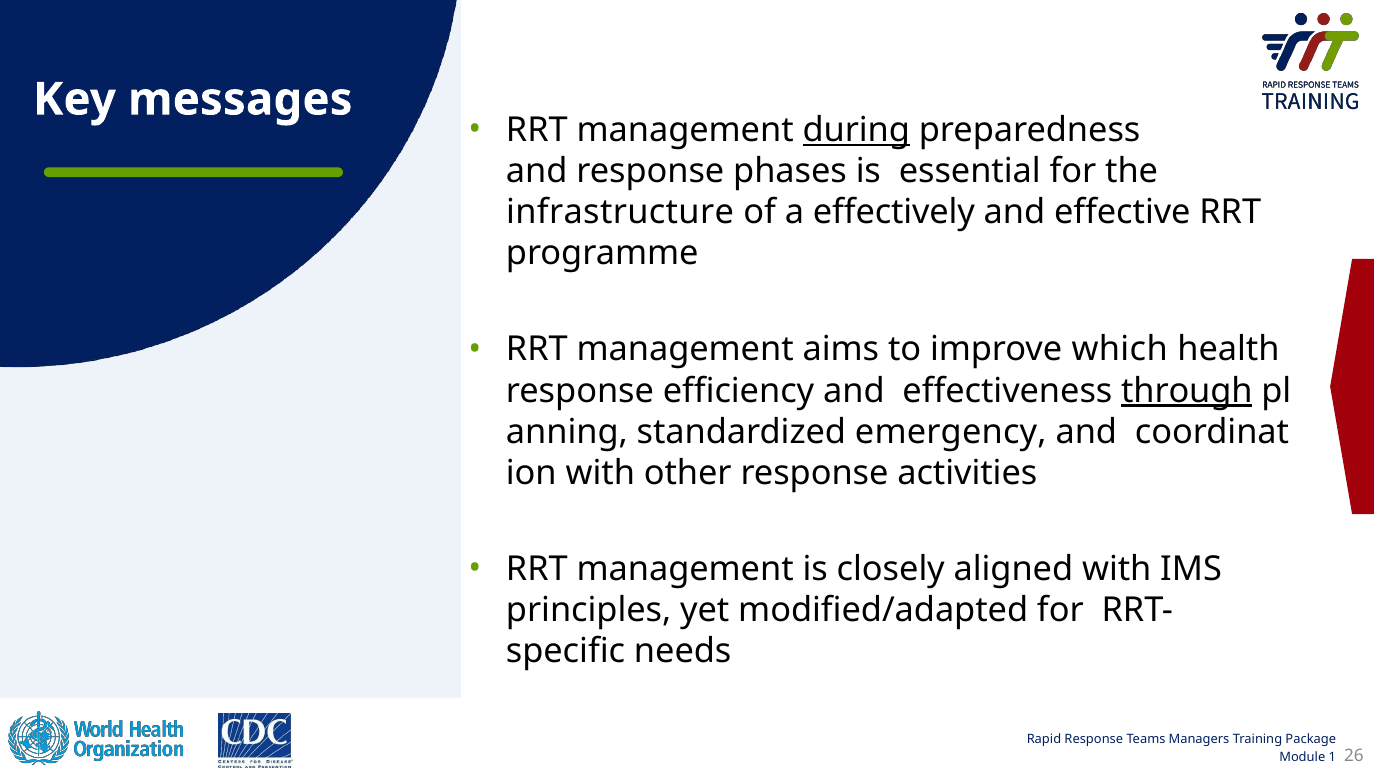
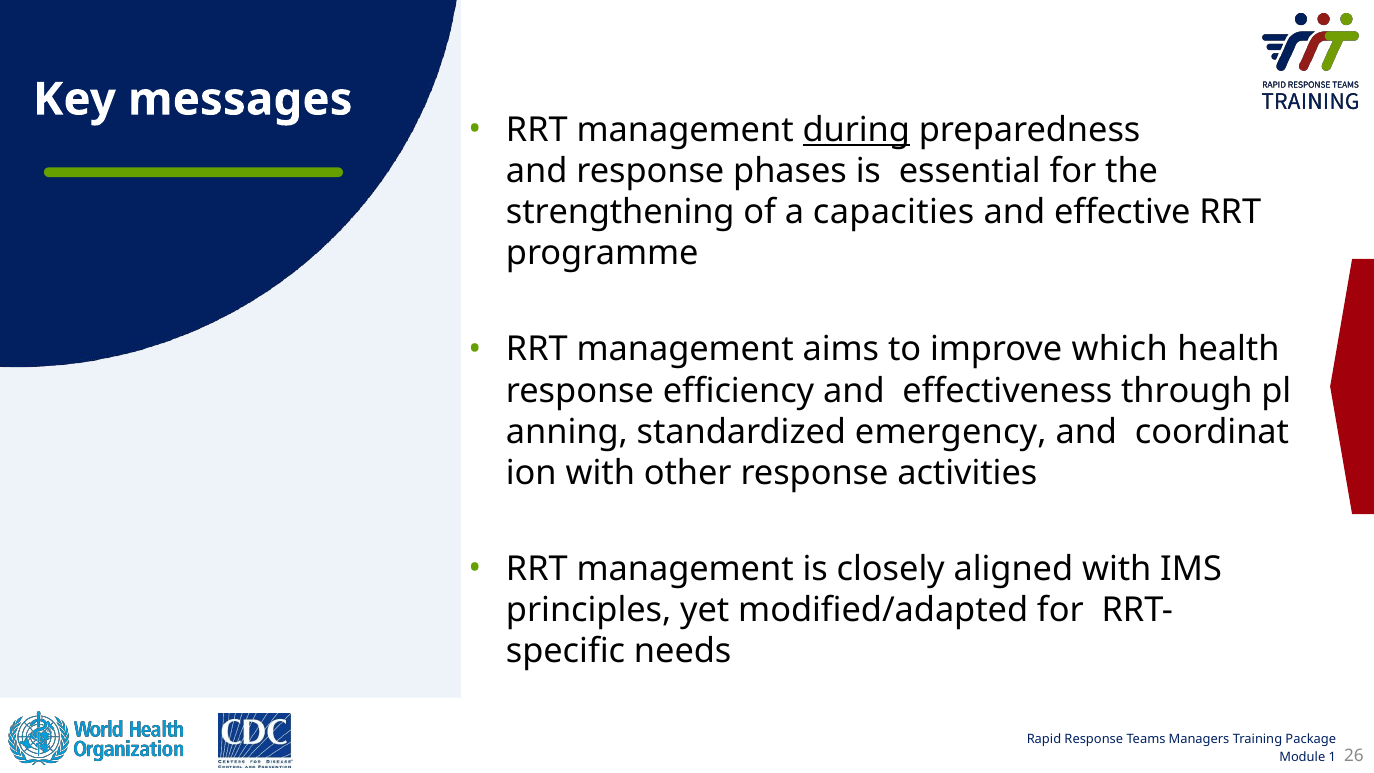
infrastructure: infrastructure -> strengthening (620, 212)
effectively: effectively -> capacities (894, 212)
through underline: present -> none (1187, 391)
